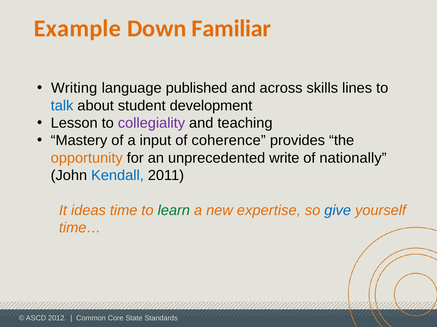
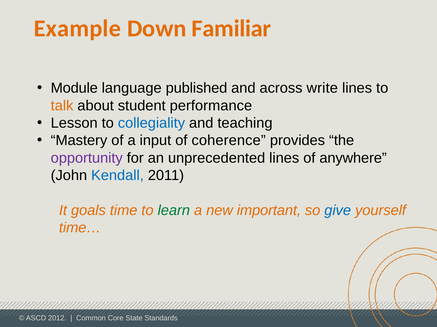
Writing: Writing -> Module (74, 88)
skills: skills -> write (322, 88)
talk colour: blue -> orange (62, 106)
development: development -> performance (211, 106)
collegiality colour: purple -> blue (151, 123)
opportunity colour: orange -> purple (87, 158)
unprecedented write: write -> lines (284, 158)
nationally: nationally -> anywhere (353, 158)
ideas: ideas -> goals (88, 211)
expertise: expertise -> important (269, 211)
